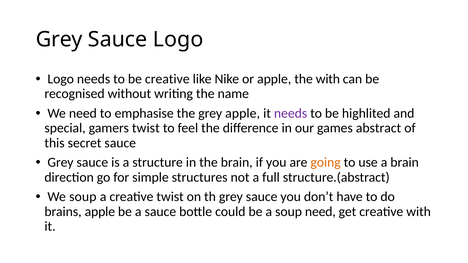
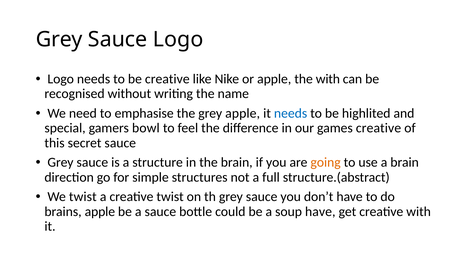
needs colour: purple -> blue (291, 113)
gamers twist: twist -> bowl (146, 128)
games abstract: abstract -> creative (378, 128)
We soup: soup -> twist (83, 197)
soup need: need -> have (320, 212)
